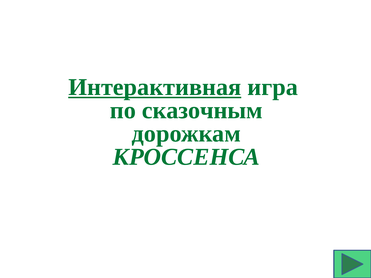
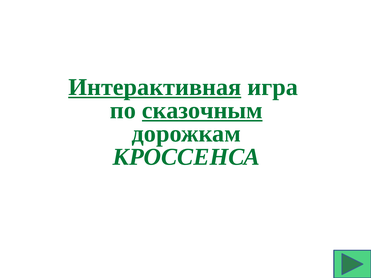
сказочным underline: none -> present (202, 110)
